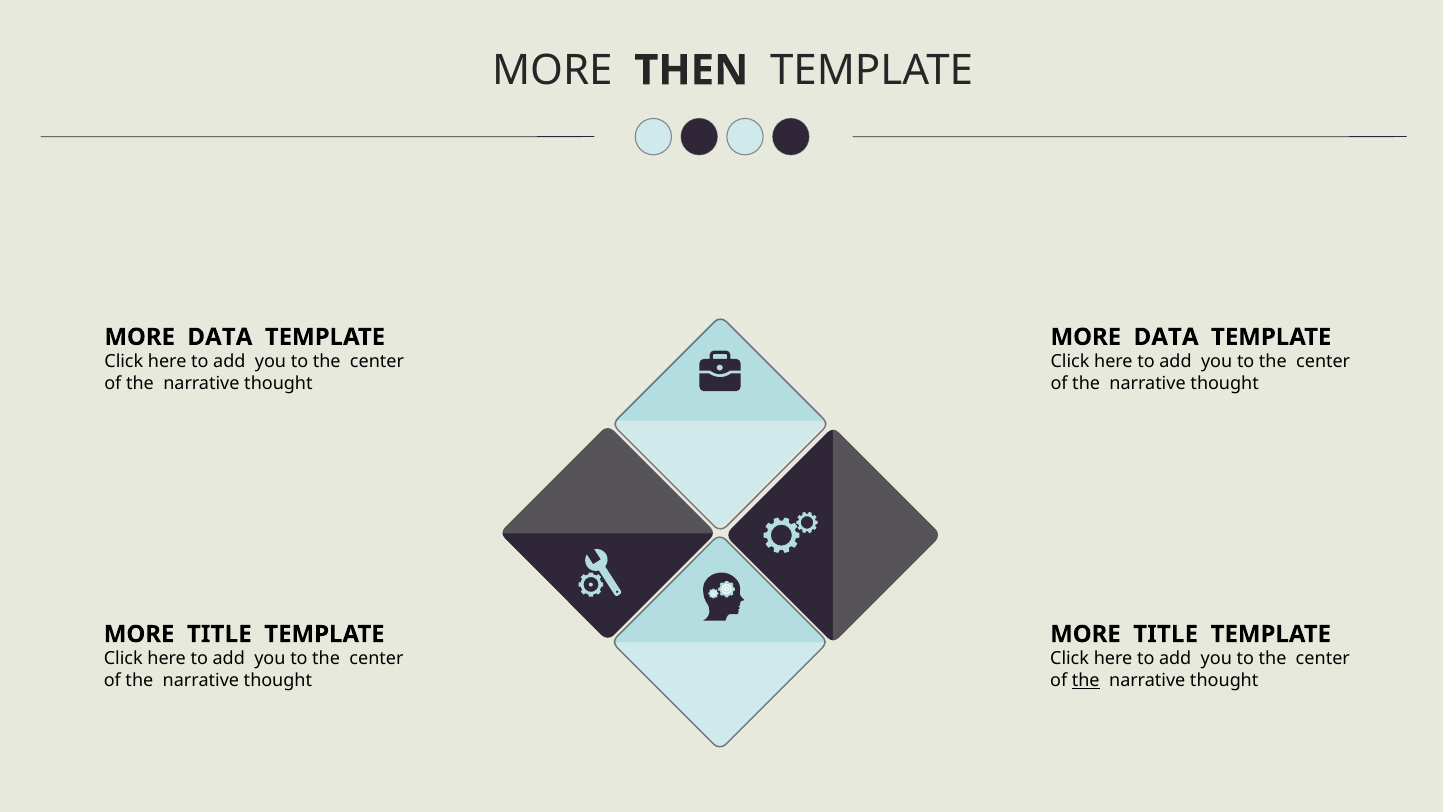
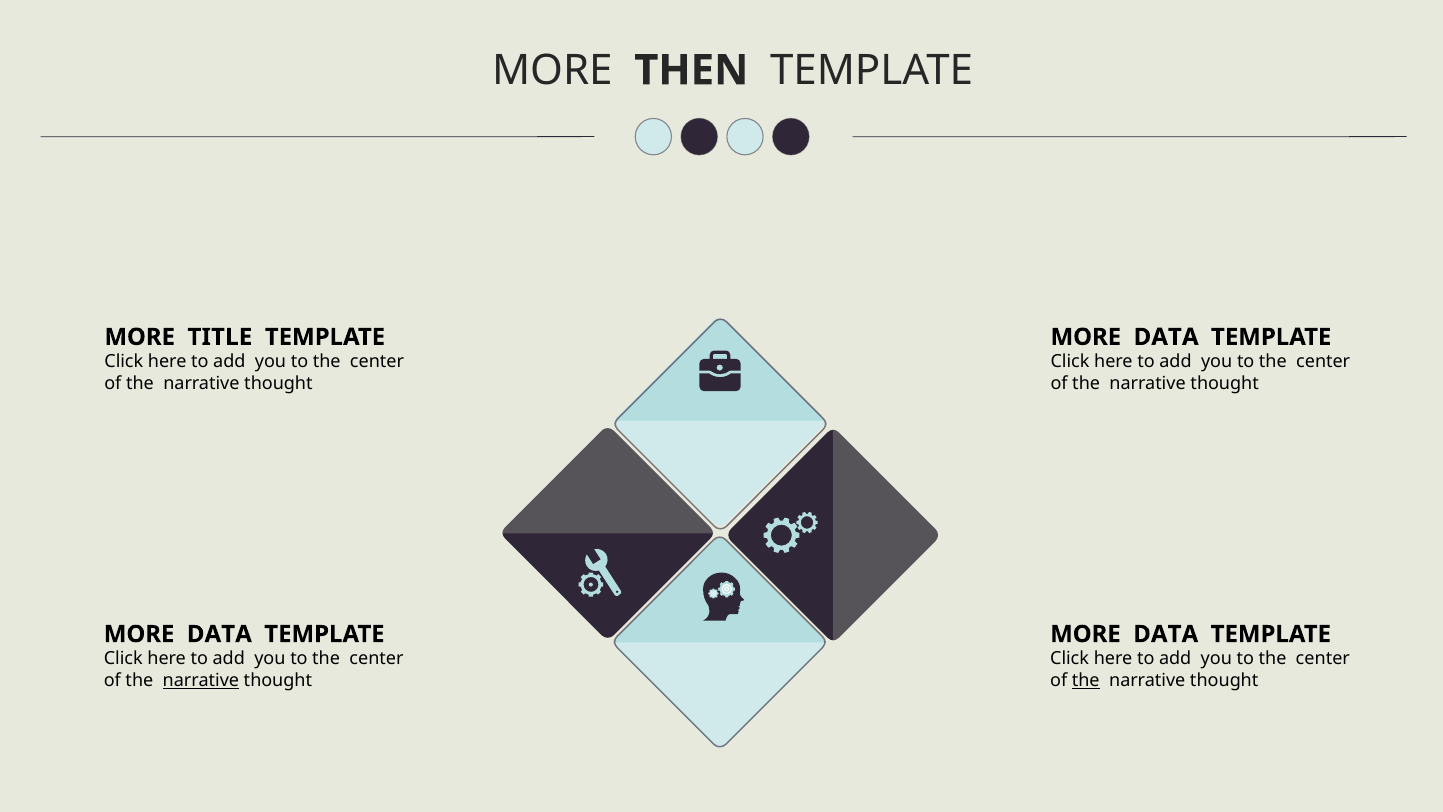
DATA: DATA -> TITLE (220, 337)
TITLE: TITLE -> DATA (219, 634)
TITLE: TITLE -> DATA (1166, 634)
narrative underline: none -> present (201, 680)
